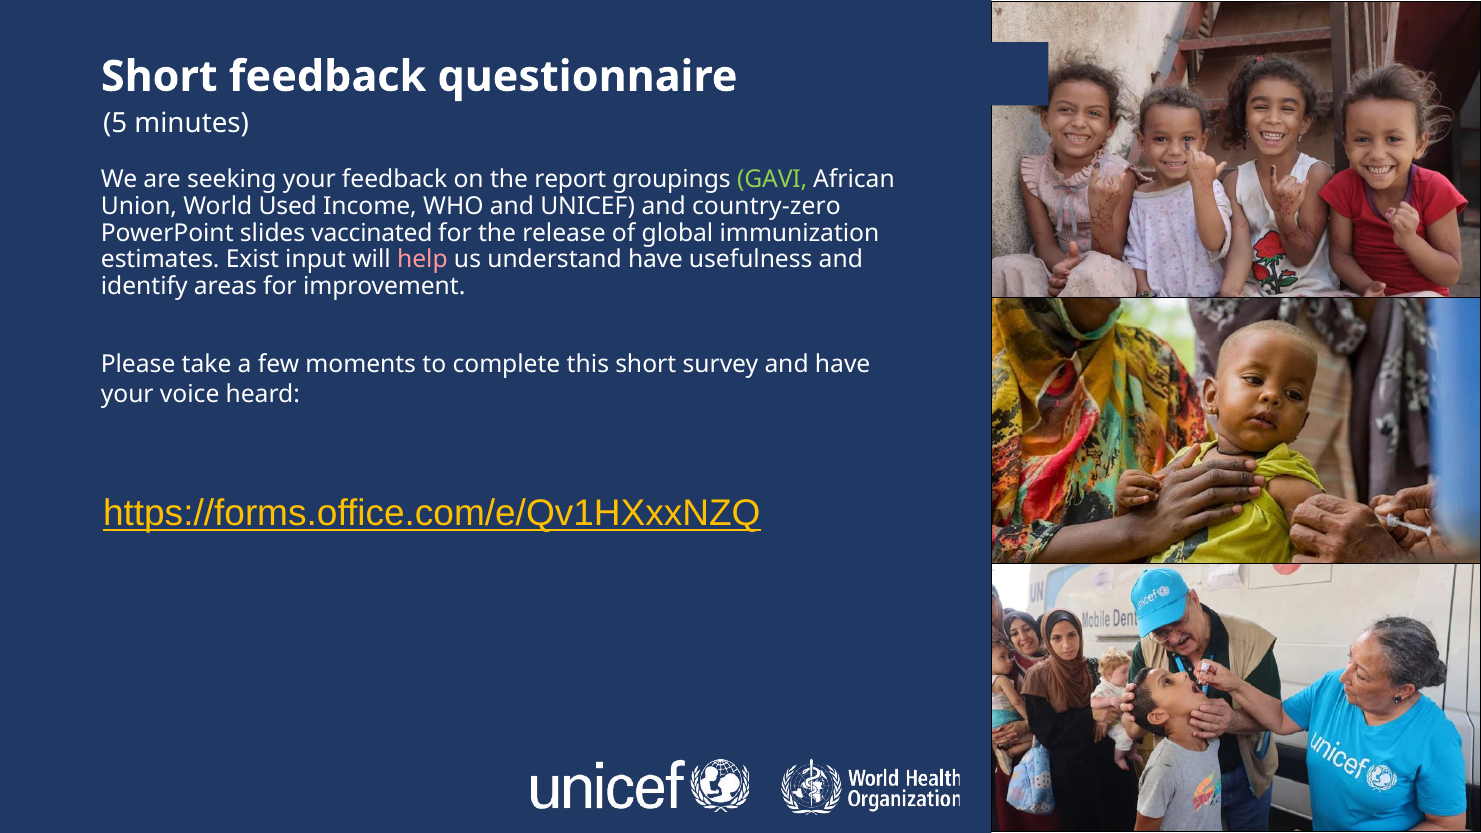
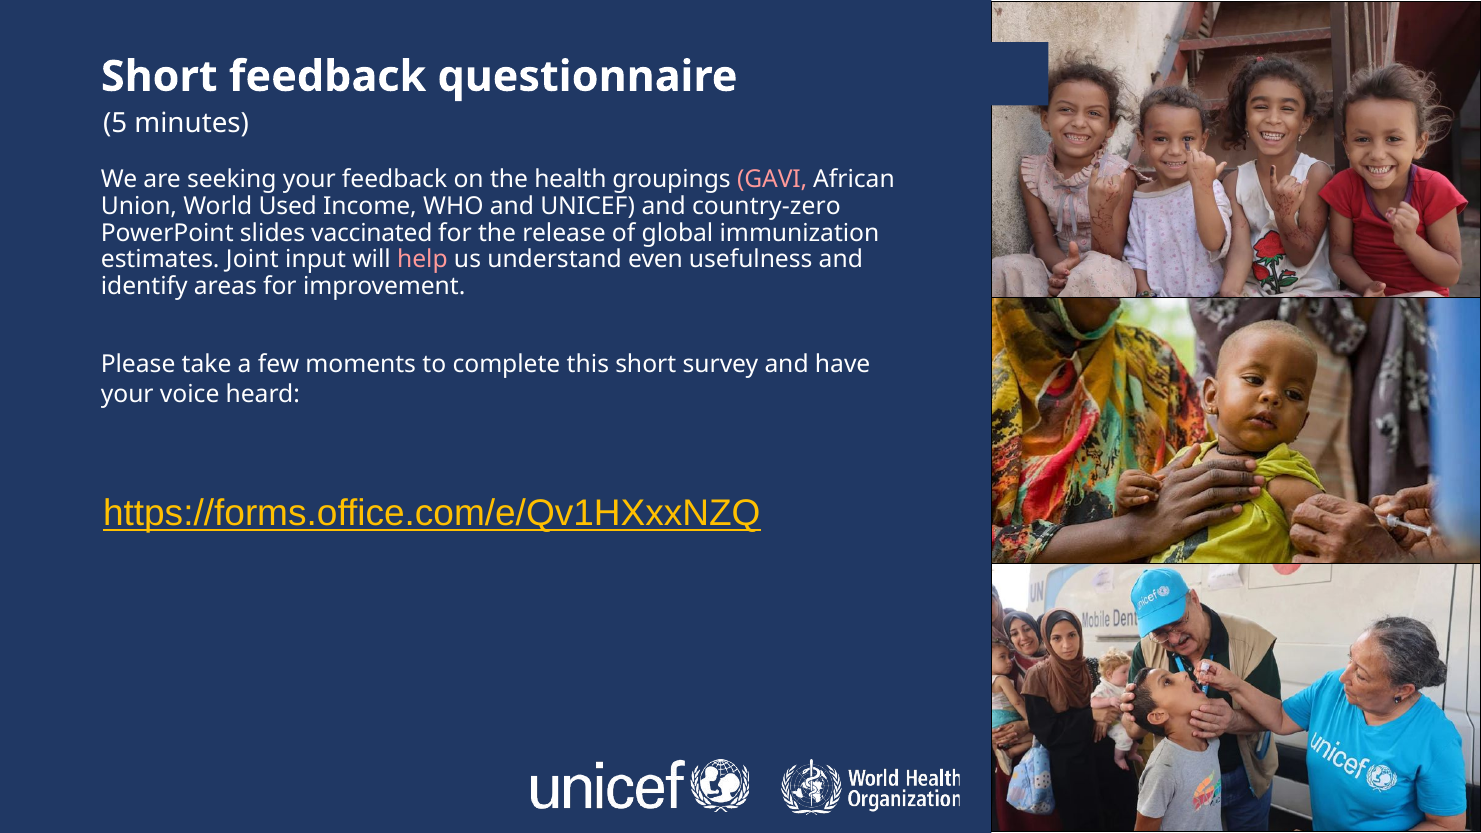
report: report -> health (570, 180)
GAVI colour: light green -> pink (772, 180)
Exist: Exist -> Joint (252, 260)
understand have: have -> even (655, 260)
